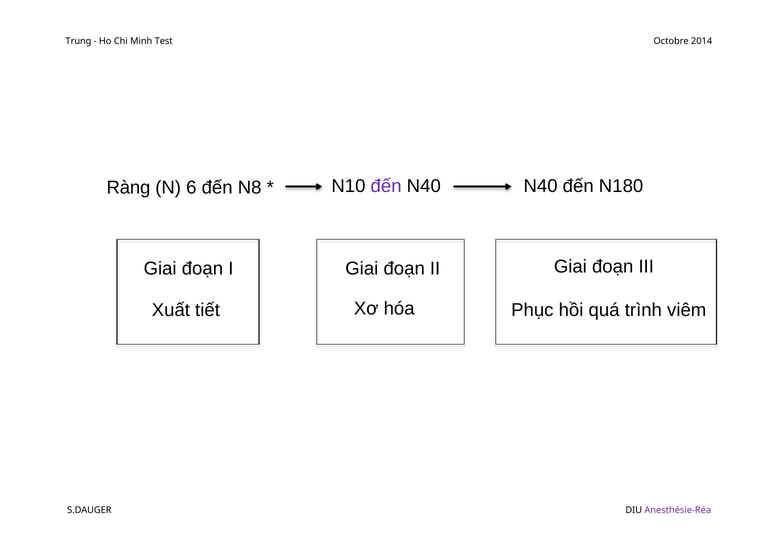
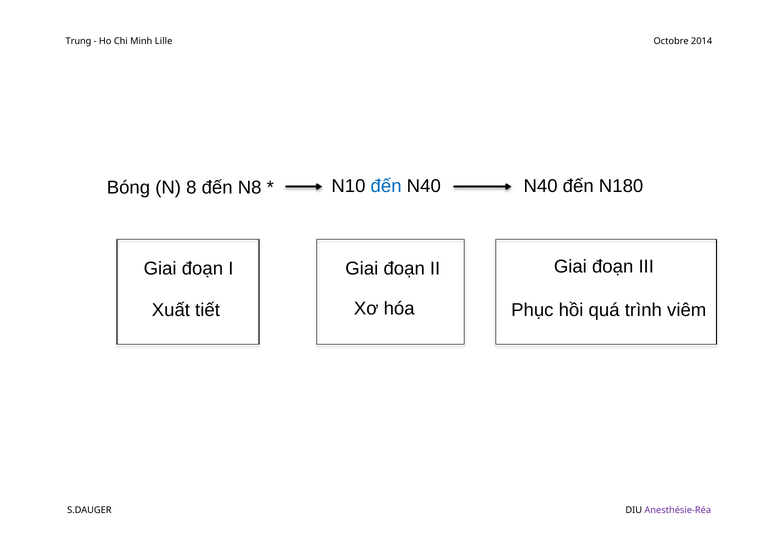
Test: Test -> Lille (164, 41)
Ràng: Ràng -> Bóng (128, 187)
6: 6 -> 8 (191, 187)
đến colour: purple -> blue (386, 186)
